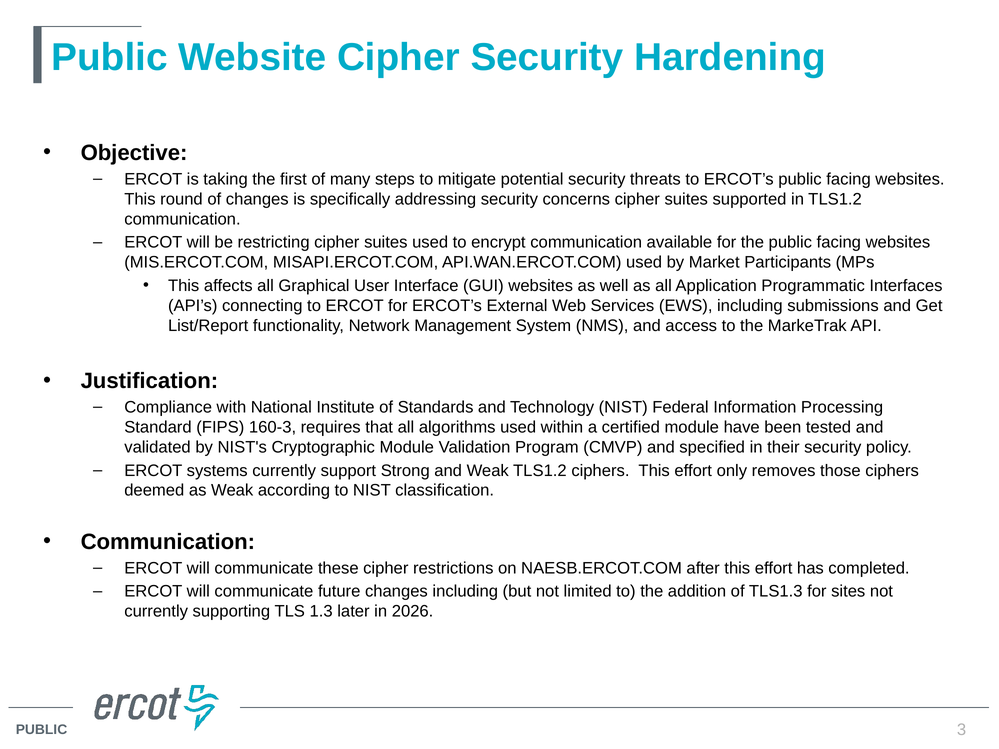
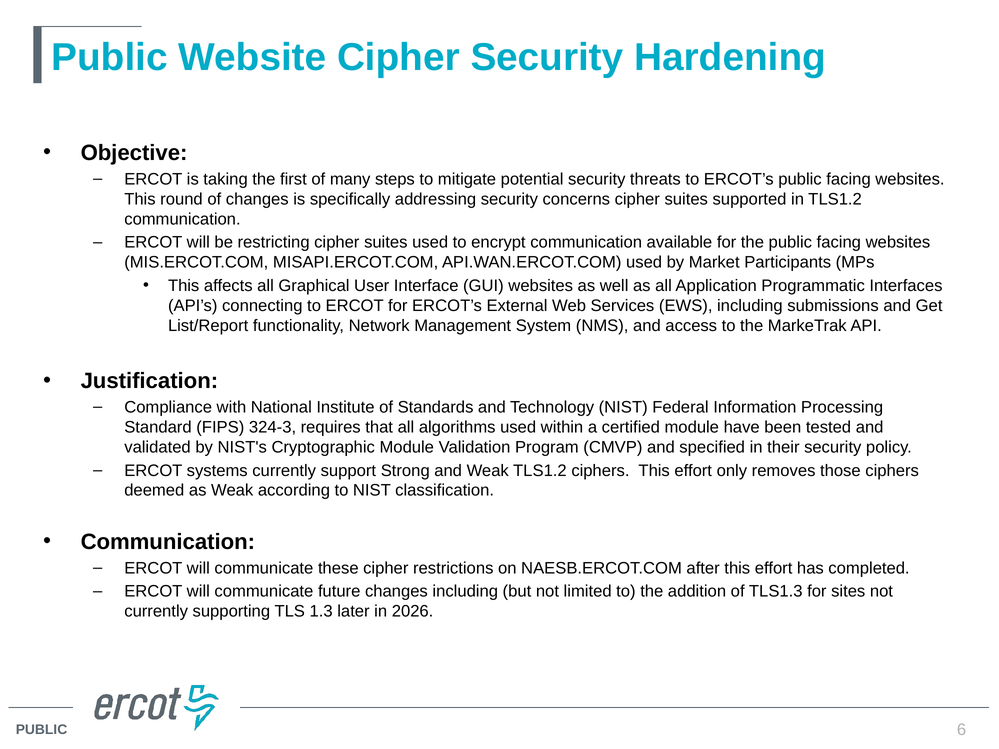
160-3: 160-3 -> 324-3 (273, 427)
3: 3 -> 6 (962, 730)
